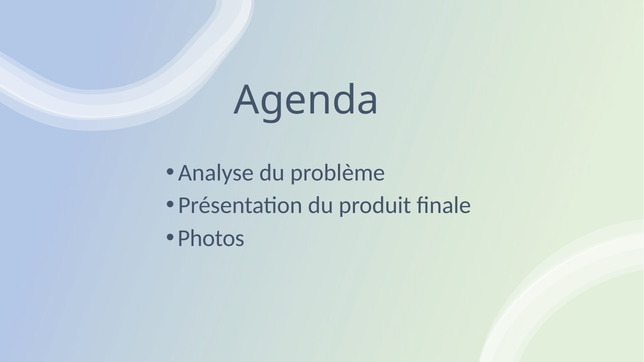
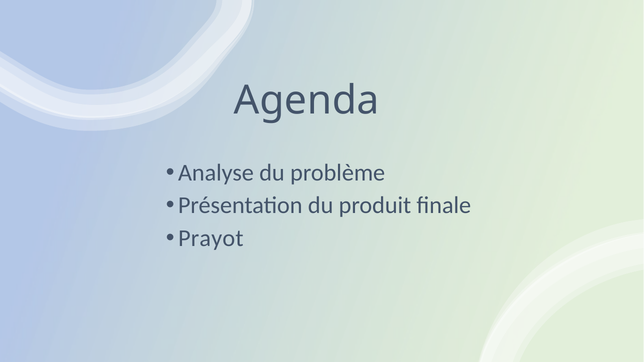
Photos: Photos -> Prayot (211, 238)
